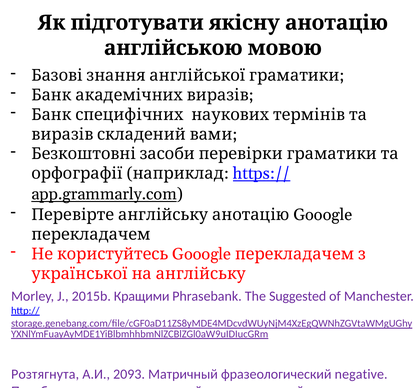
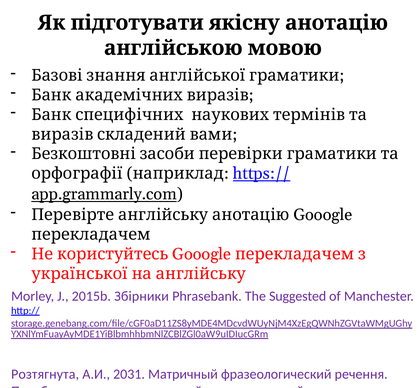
Кращими: Кращими -> Збірники (142, 296)
2093: 2093 -> 2031 (129, 374)
negative: negative -> речення (361, 374)
